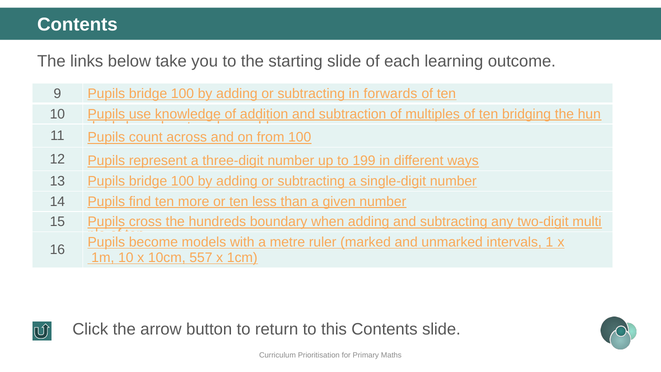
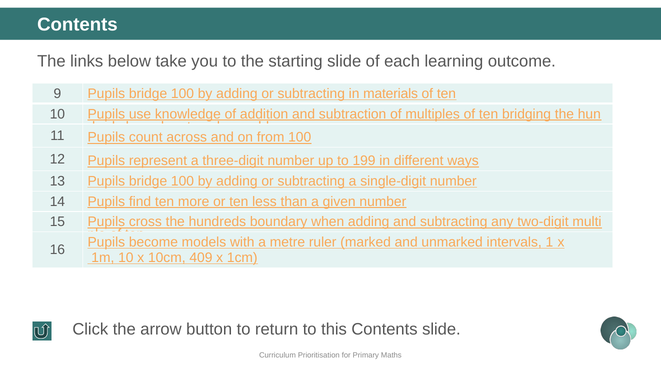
forwards: forwards -> materials (391, 94)
557: 557 -> 409 (201, 257)
